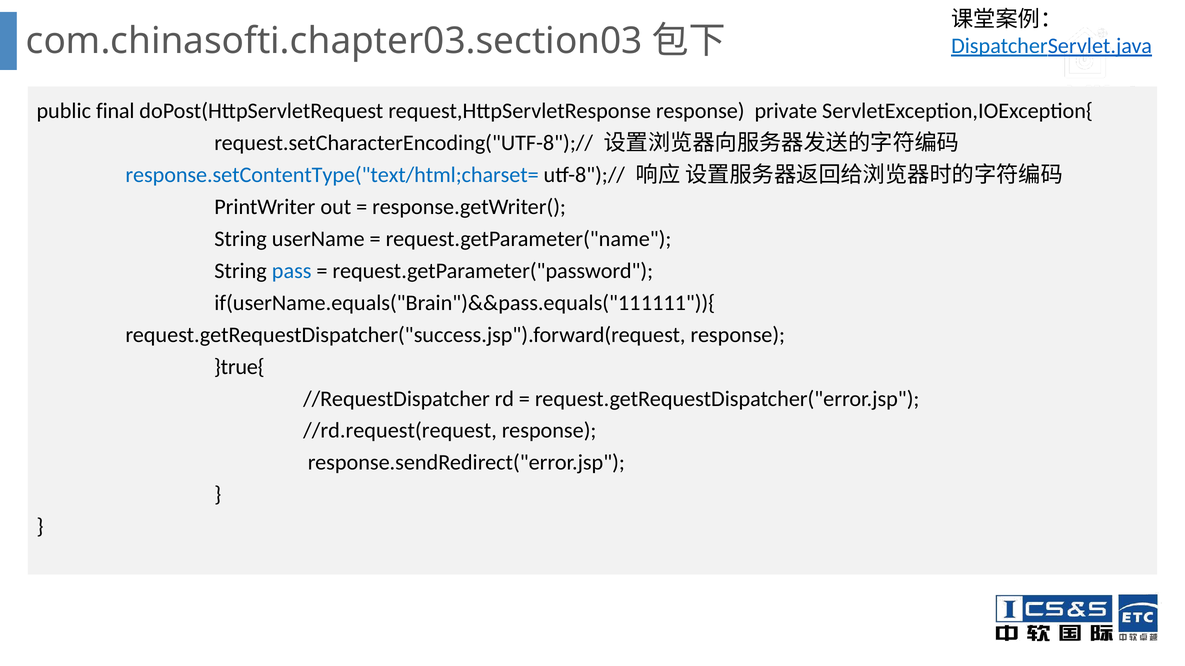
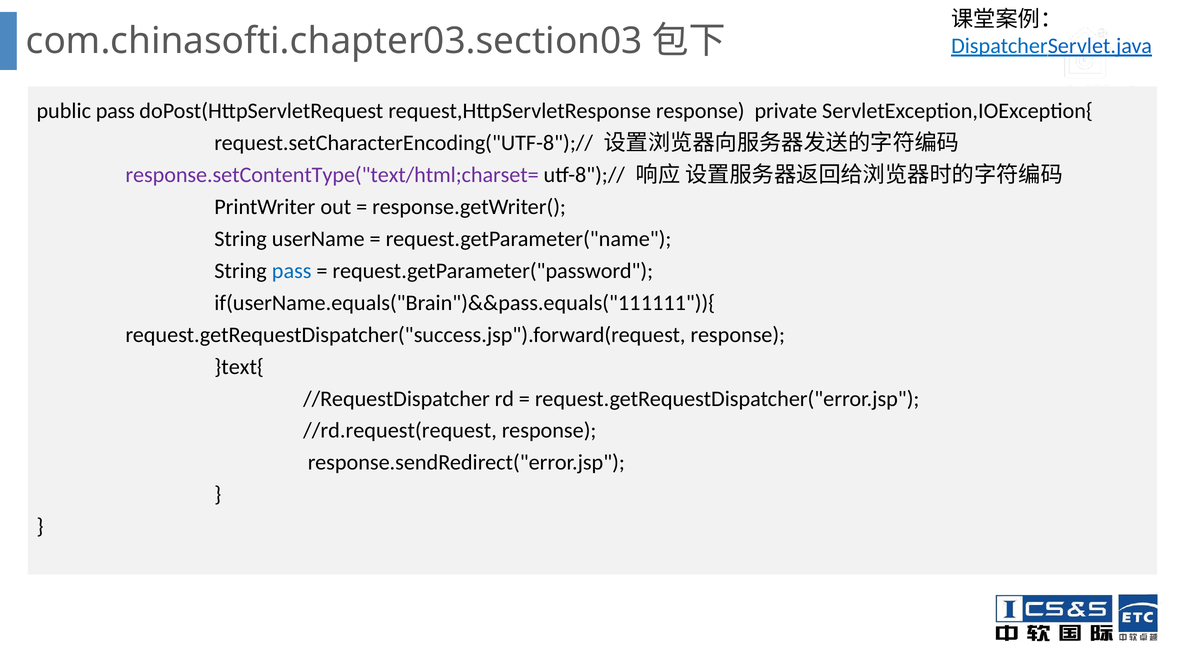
public final: final -> pass (115, 111)
response.setContentType("text/html;charset= colour: blue -> purple (332, 175)
}true{: }true{ -> }text{ (239, 367)
